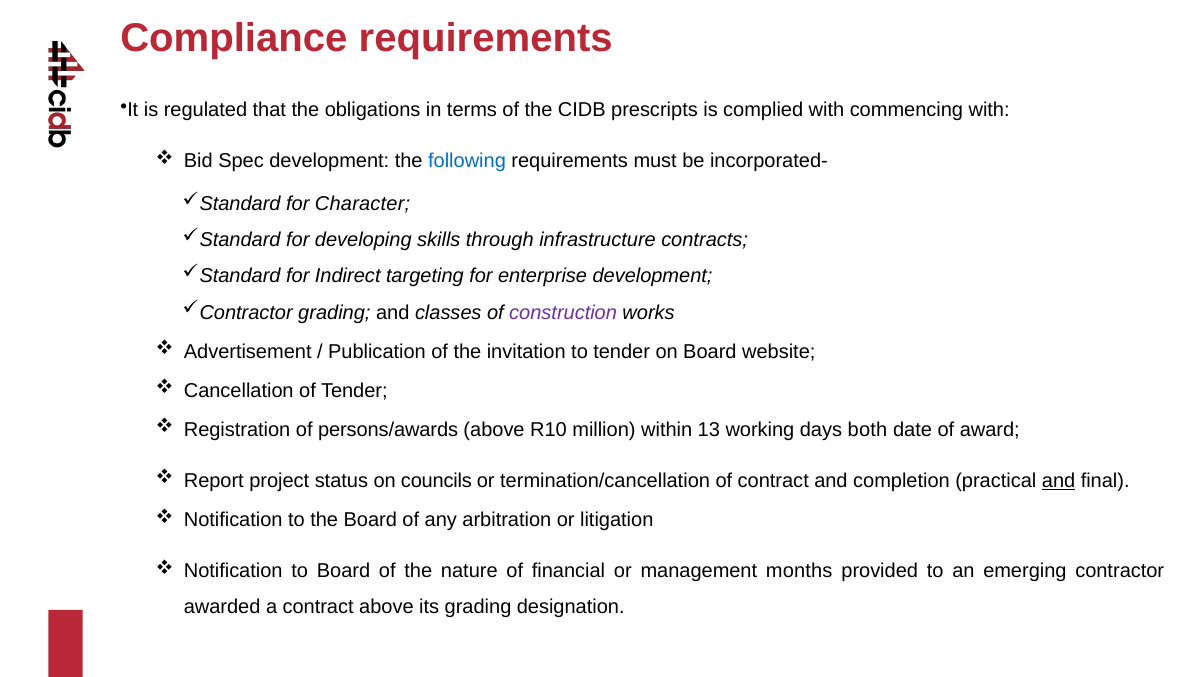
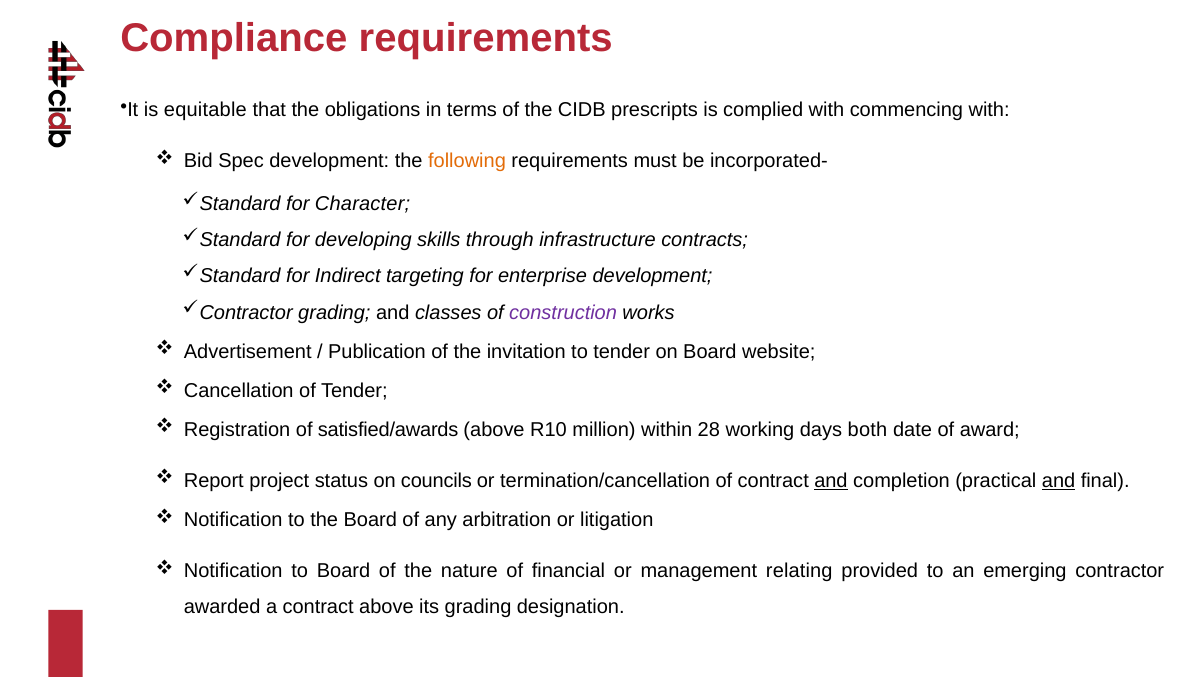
regulated: regulated -> equitable (205, 110)
following colour: blue -> orange (467, 161)
persons/awards: persons/awards -> satisfied/awards (388, 429)
13: 13 -> 28 (709, 429)
and underline: none -> present (831, 480)
months: months -> relating (799, 571)
